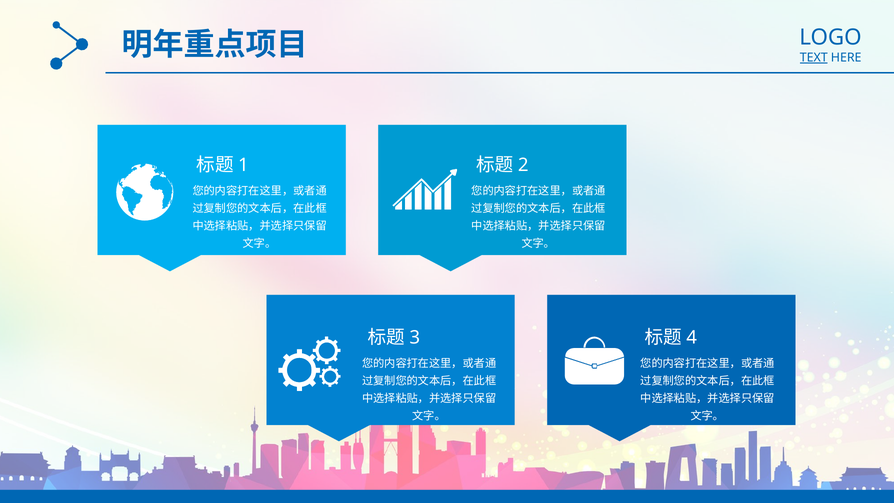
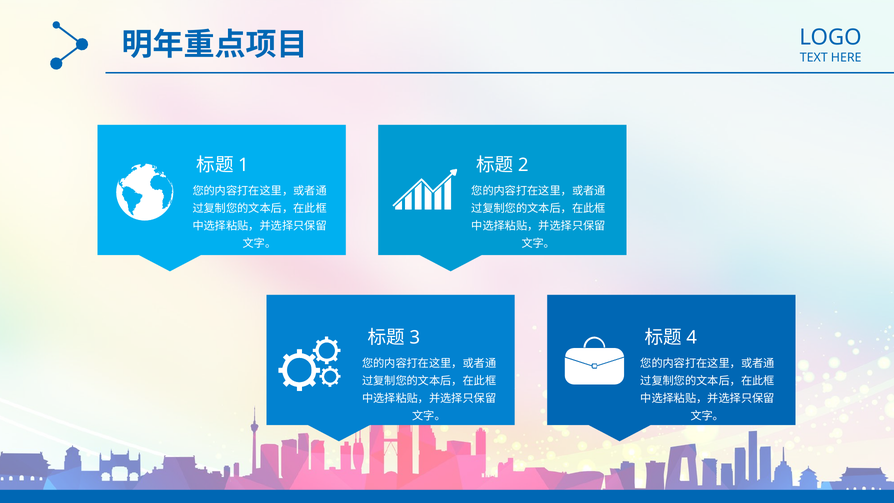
TEXT underline: present -> none (814, 58)
